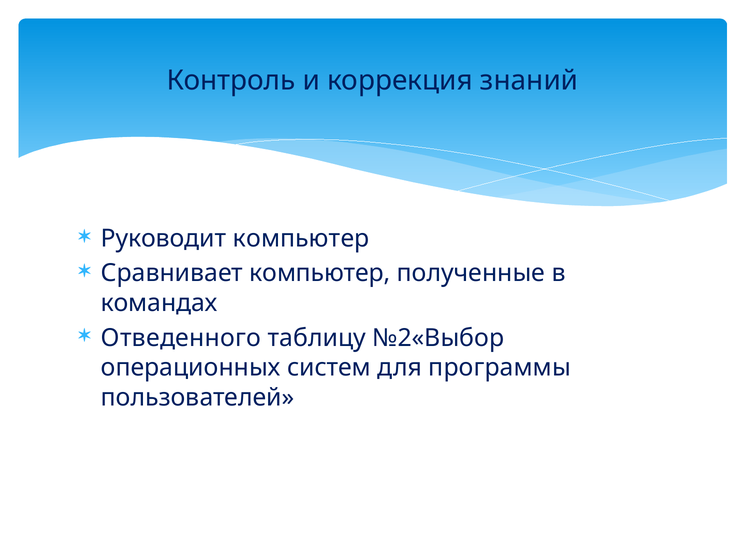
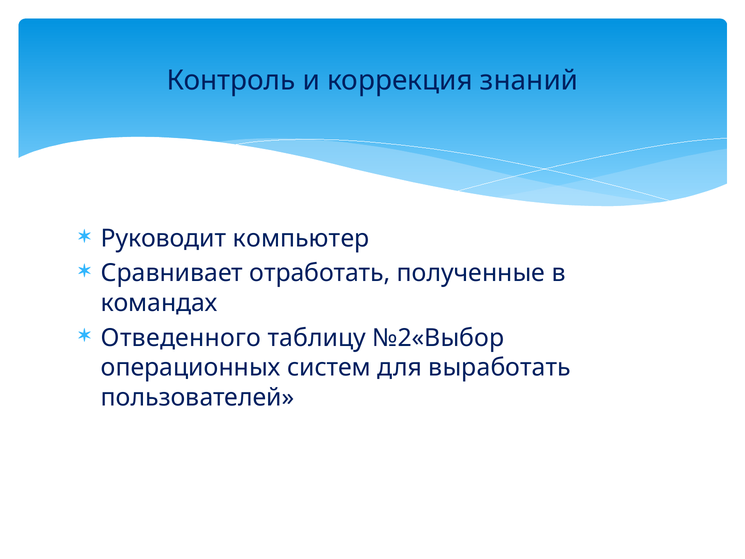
Сравнивает компьютер: компьютер -> отработать (320, 273)
программы: программы -> выработать (500, 367)
